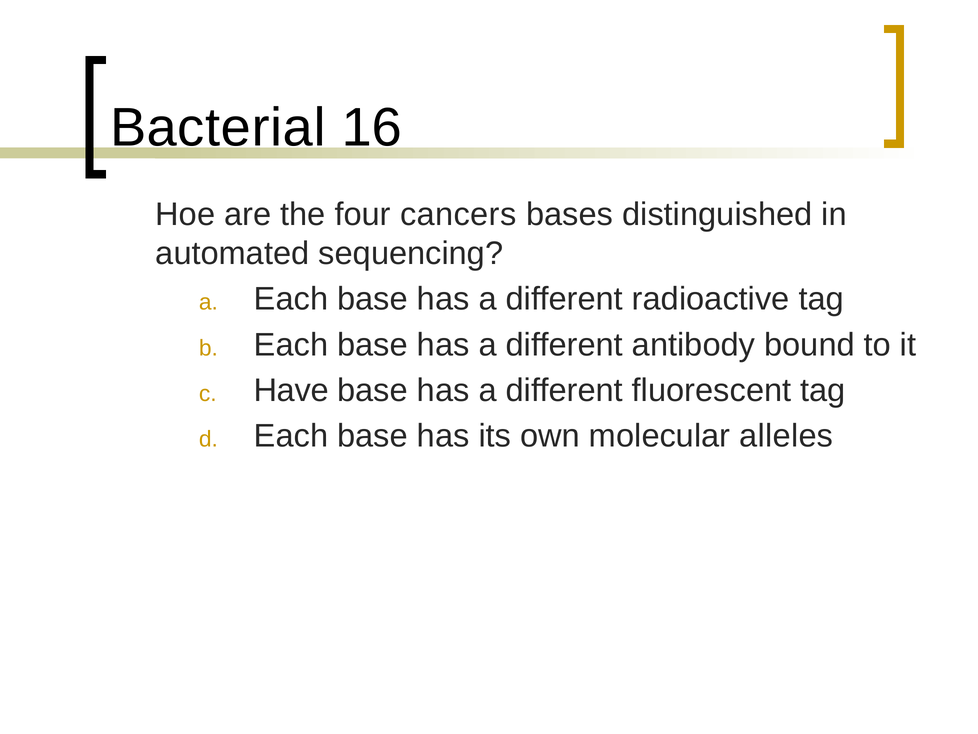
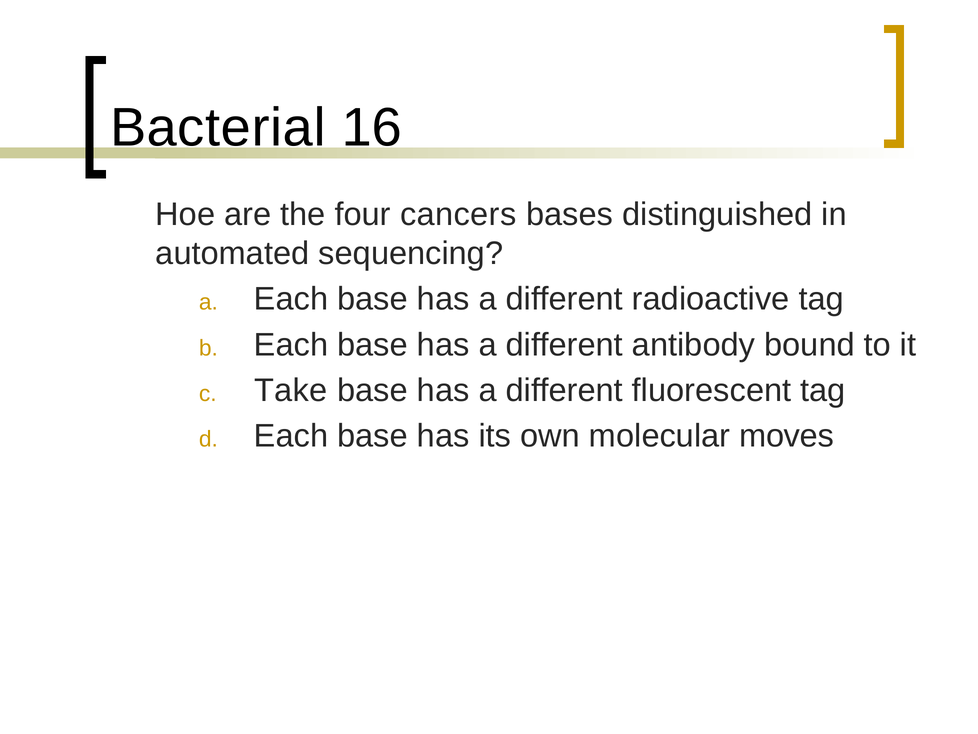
Have: Have -> Take (291, 390)
alleles: alleles -> moves (787, 436)
